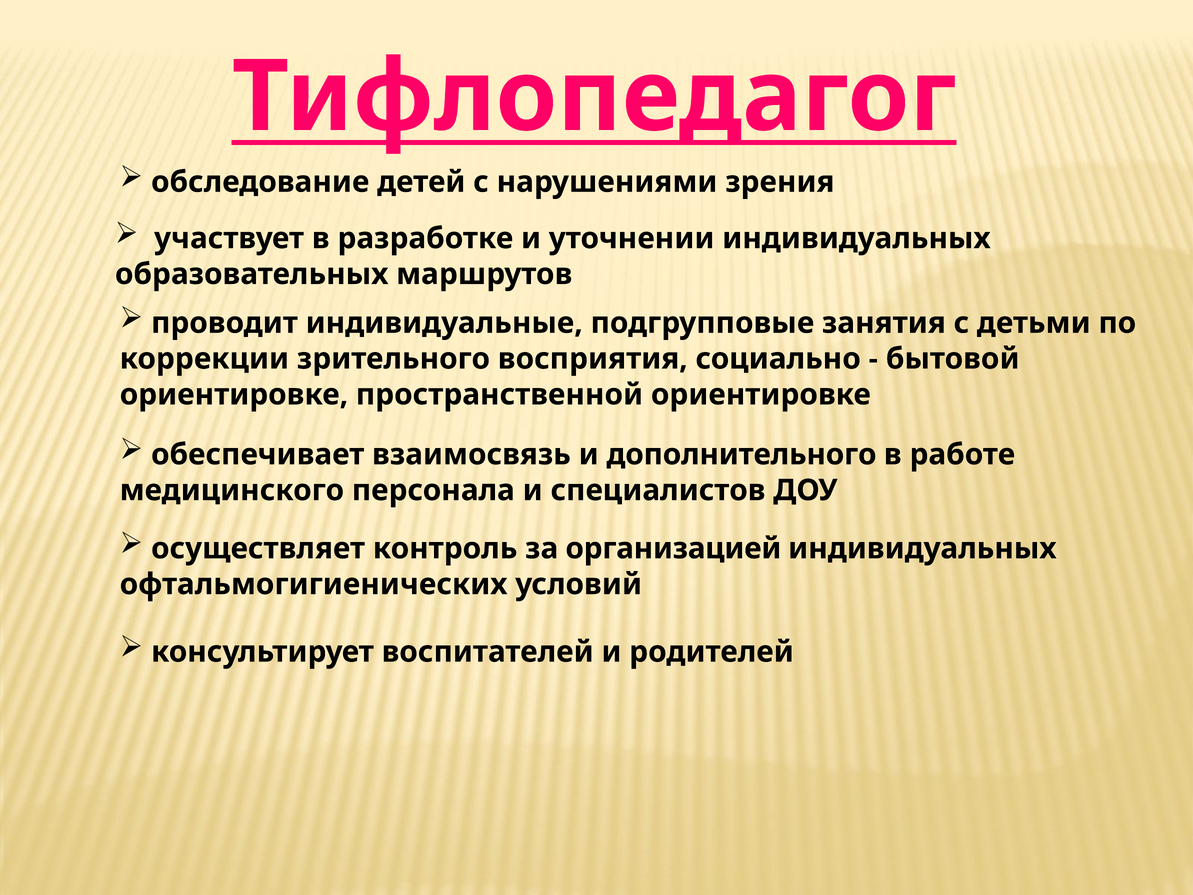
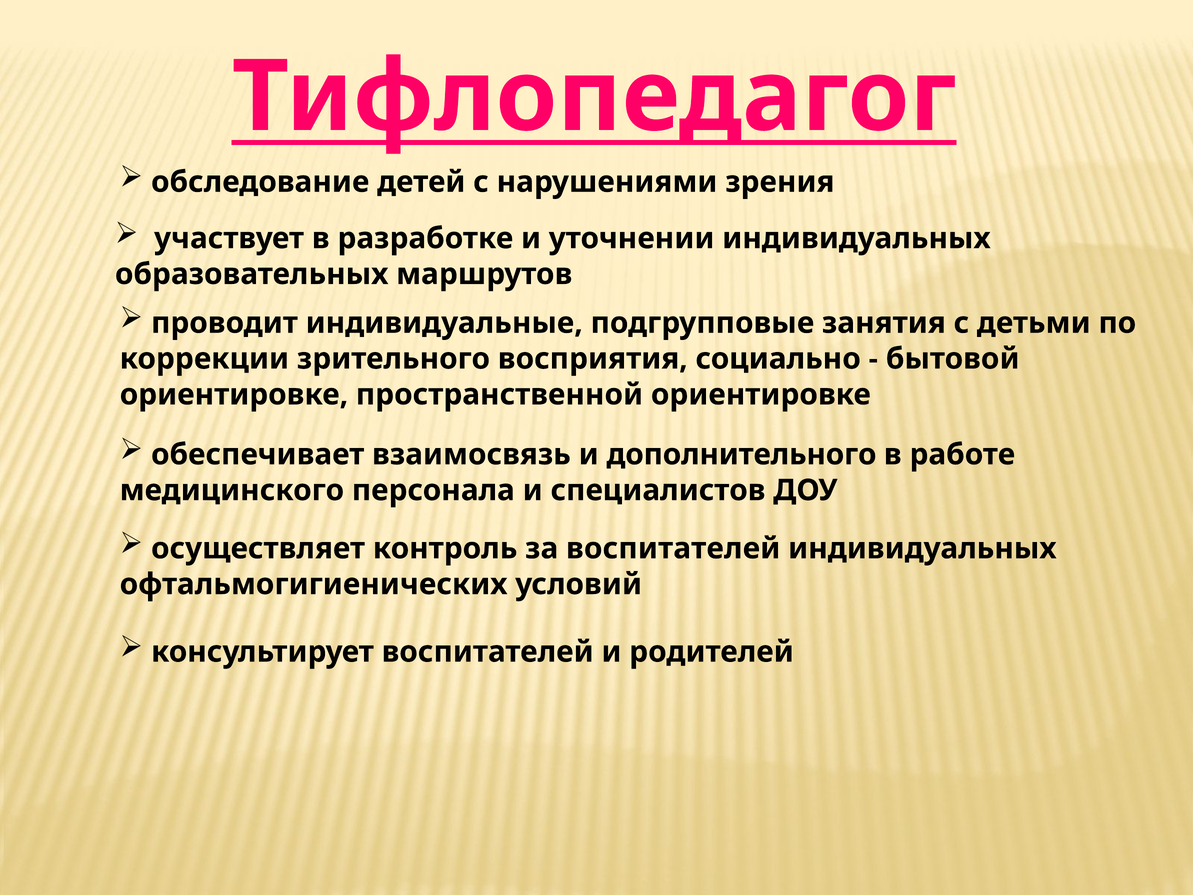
за организацией: организацией -> воспитателей (673, 548)
